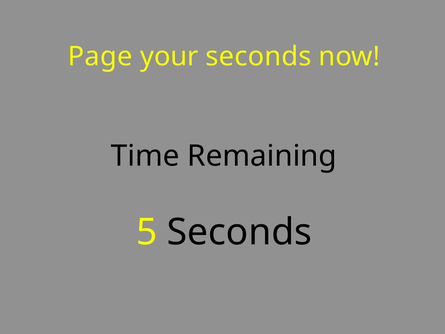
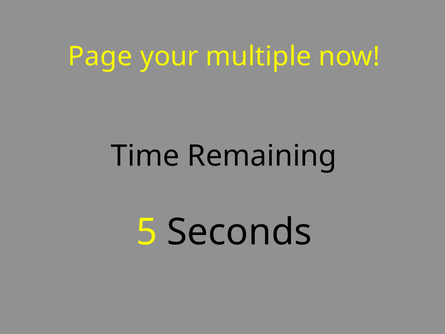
your seconds: seconds -> multiple (259, 56)
